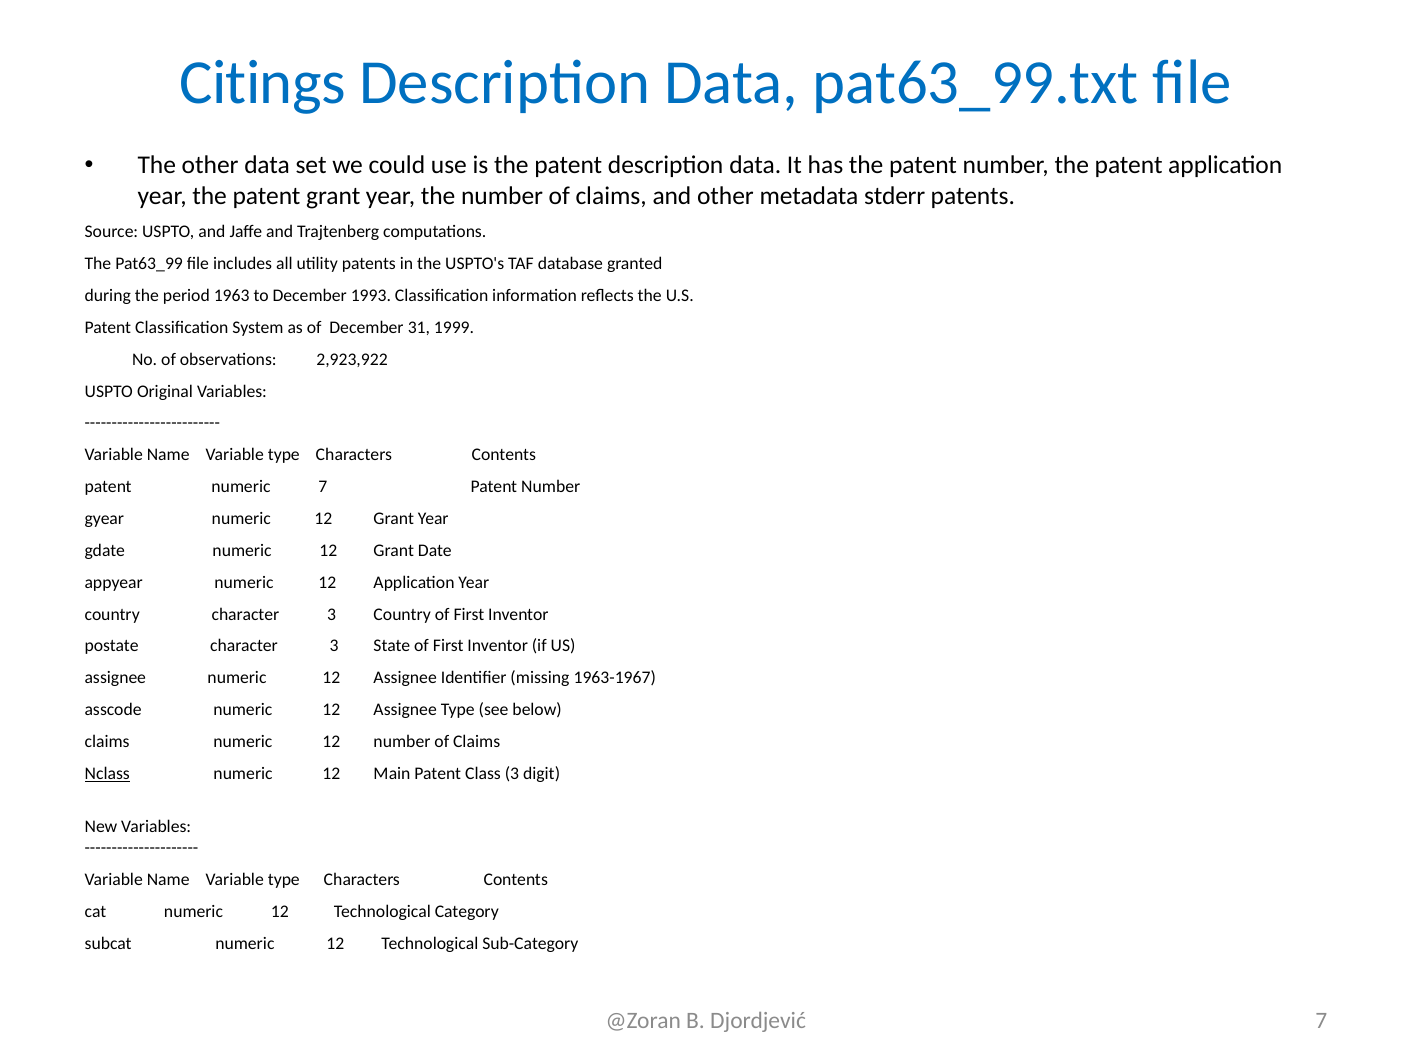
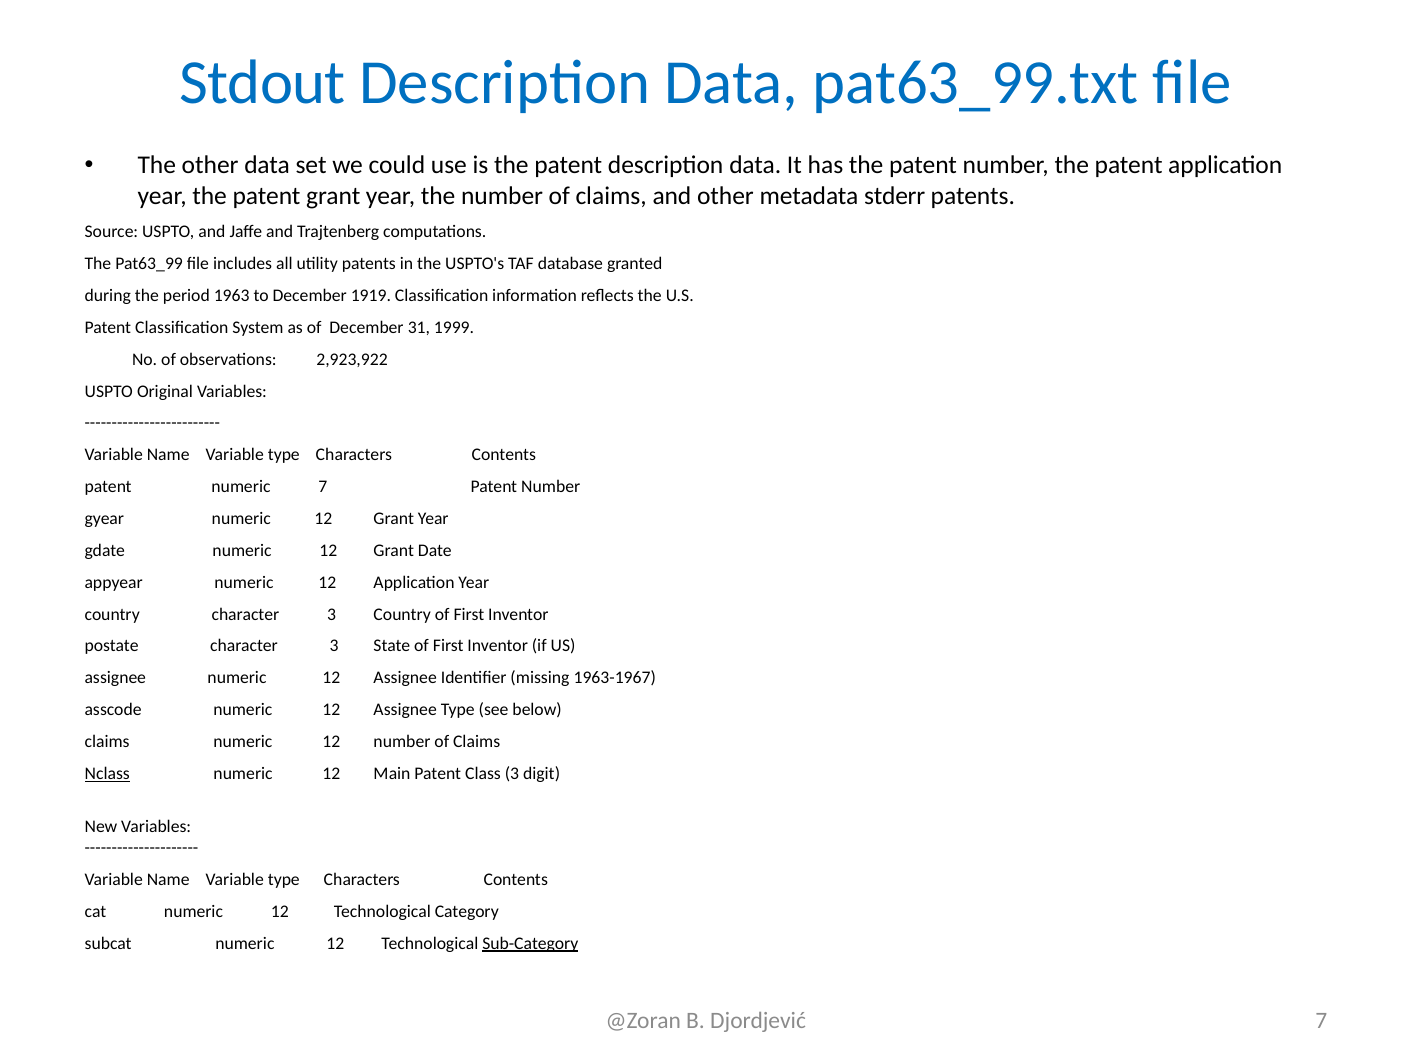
Citings: Citings -> Stdout (262, 83)
1993: 1993 -> 1919 (371, 296)
Sub-Category underline: none -> present (530, 943)
